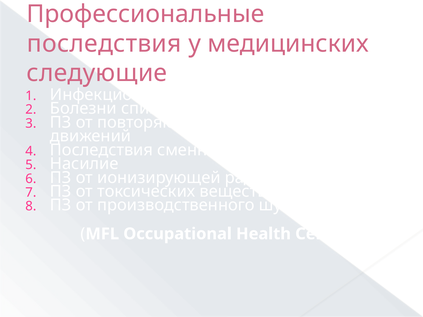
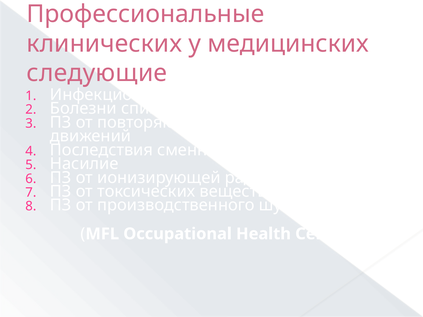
последствия: последствия -> клинических (104, 44)
